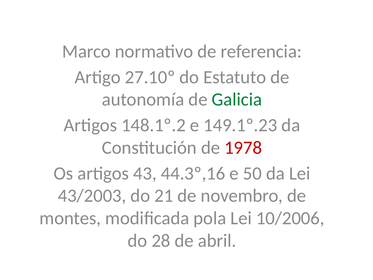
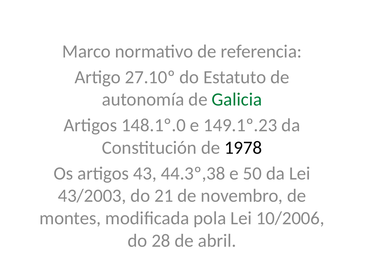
148.1º.2: 148.1º.2 -> 148.1º.0 (153, 125)
1978 colour: red -> black (243, 148)
44.3º,16: 44.3º,16 -> 44.3º,38 (193, 173)
